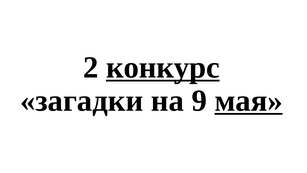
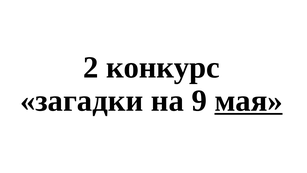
конкурс underline: present -> none (163, 67)
